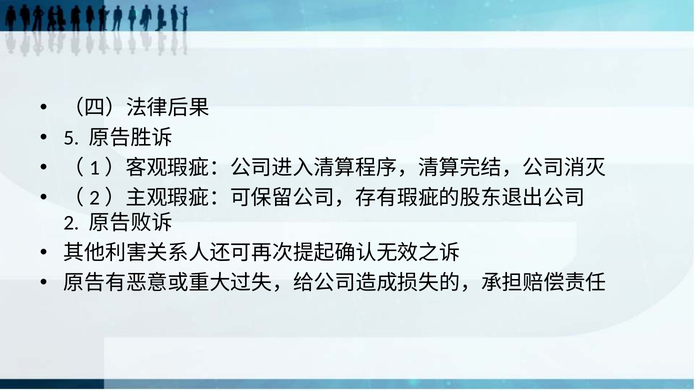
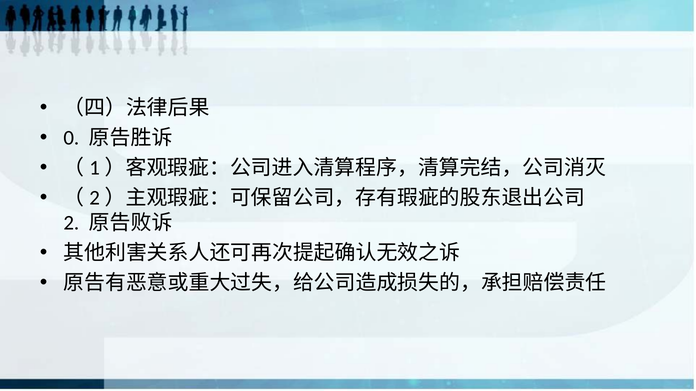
5: 5 -> 0 (71, 138)
